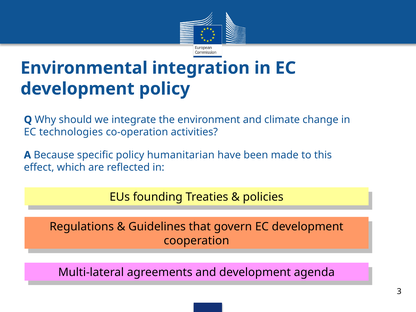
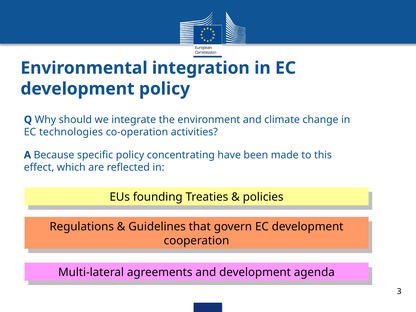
humanitarian: humanitarian -> concentrating (181, 155)
